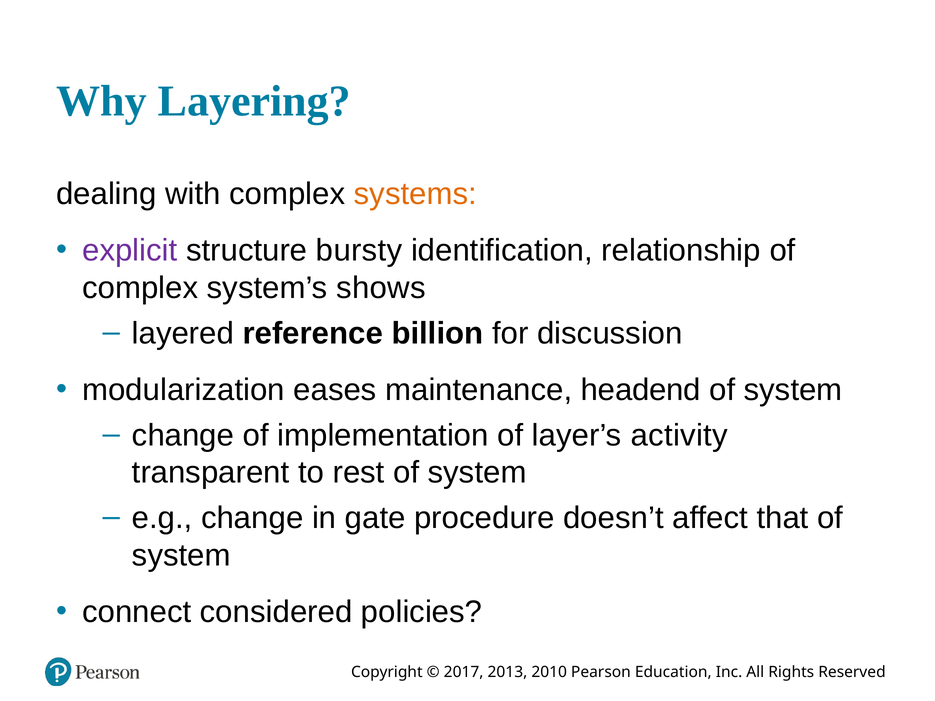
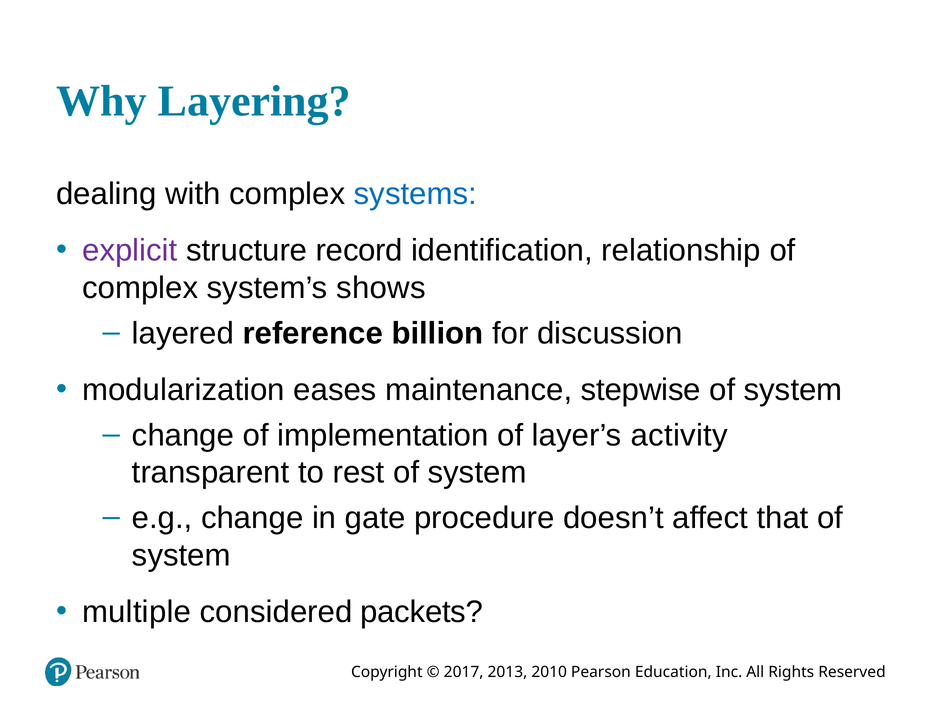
systems colour: orange -> blue (415, 194)
bursty: bursty -> record (359, 251)
headend: headend -> stepwise (641, 390)
connect: connect -> multiple (137, 612)
policies: policies -> packets (422, 612)
